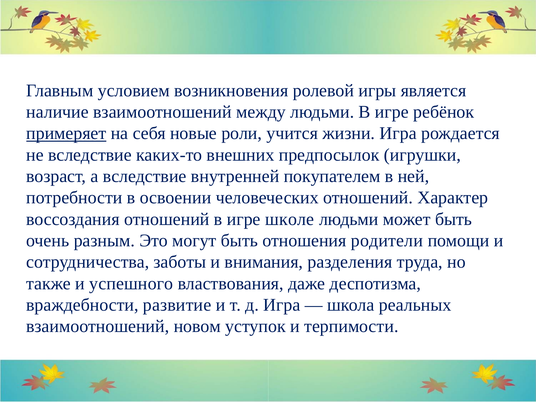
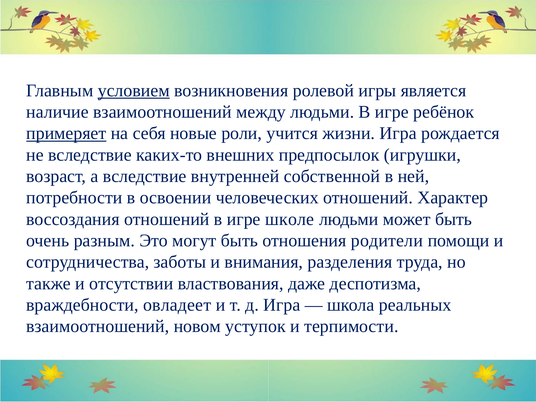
условием underline: none -> present (134, 90)
покупателем: покупателем -> собственной (332, 176)
успешного: успешного -> отсутствии (131, 283)
развитие: развитие -> овладеет (177, 305)
